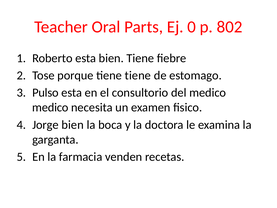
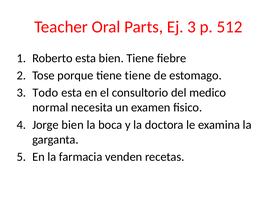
Ej 0: 0 -> 3 (192, 27)
802: 802 -> 512 (230, 27)
Pulso: Pulso -> Todo (45, 93)
medico: medico -> normal (50, 107)
